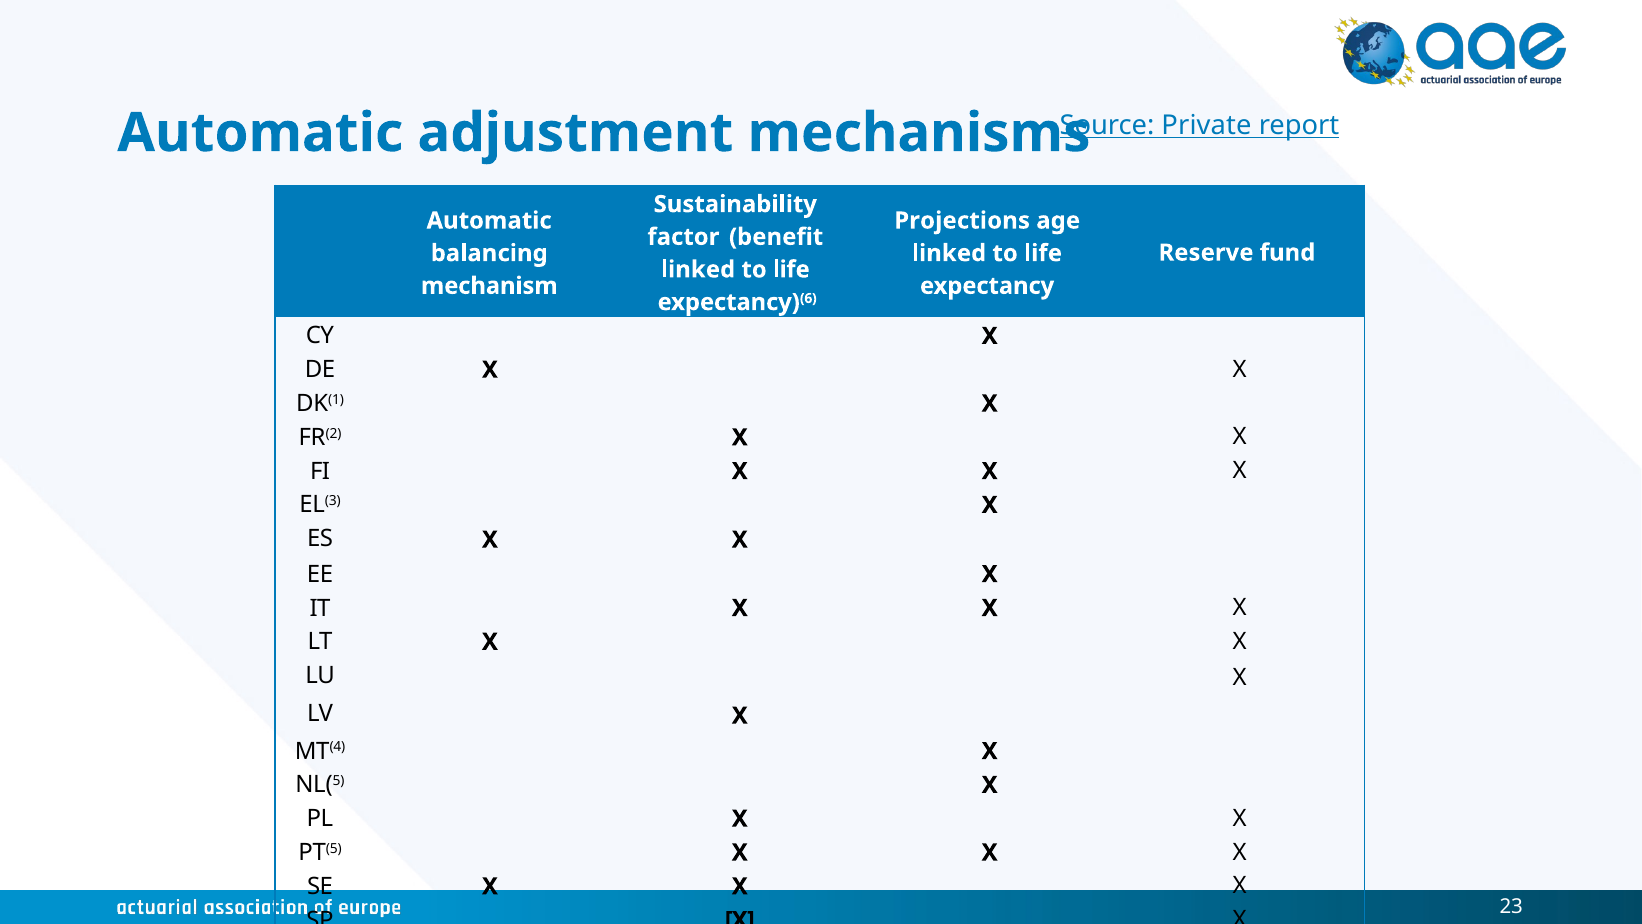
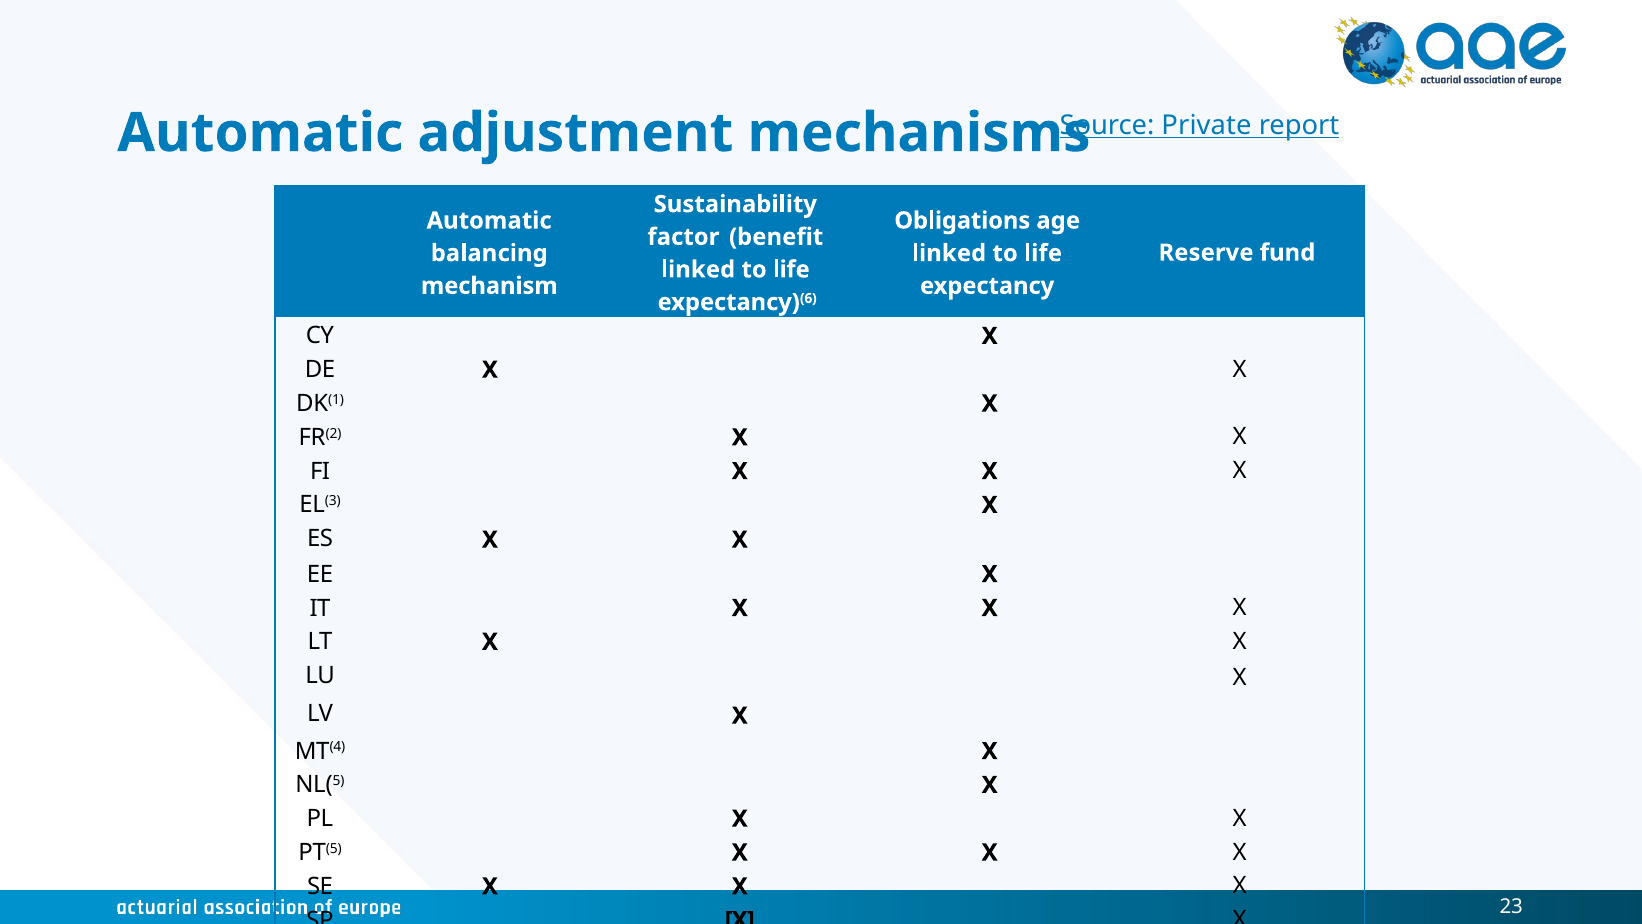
Projections: Projections -> Obligations (962, 221)
